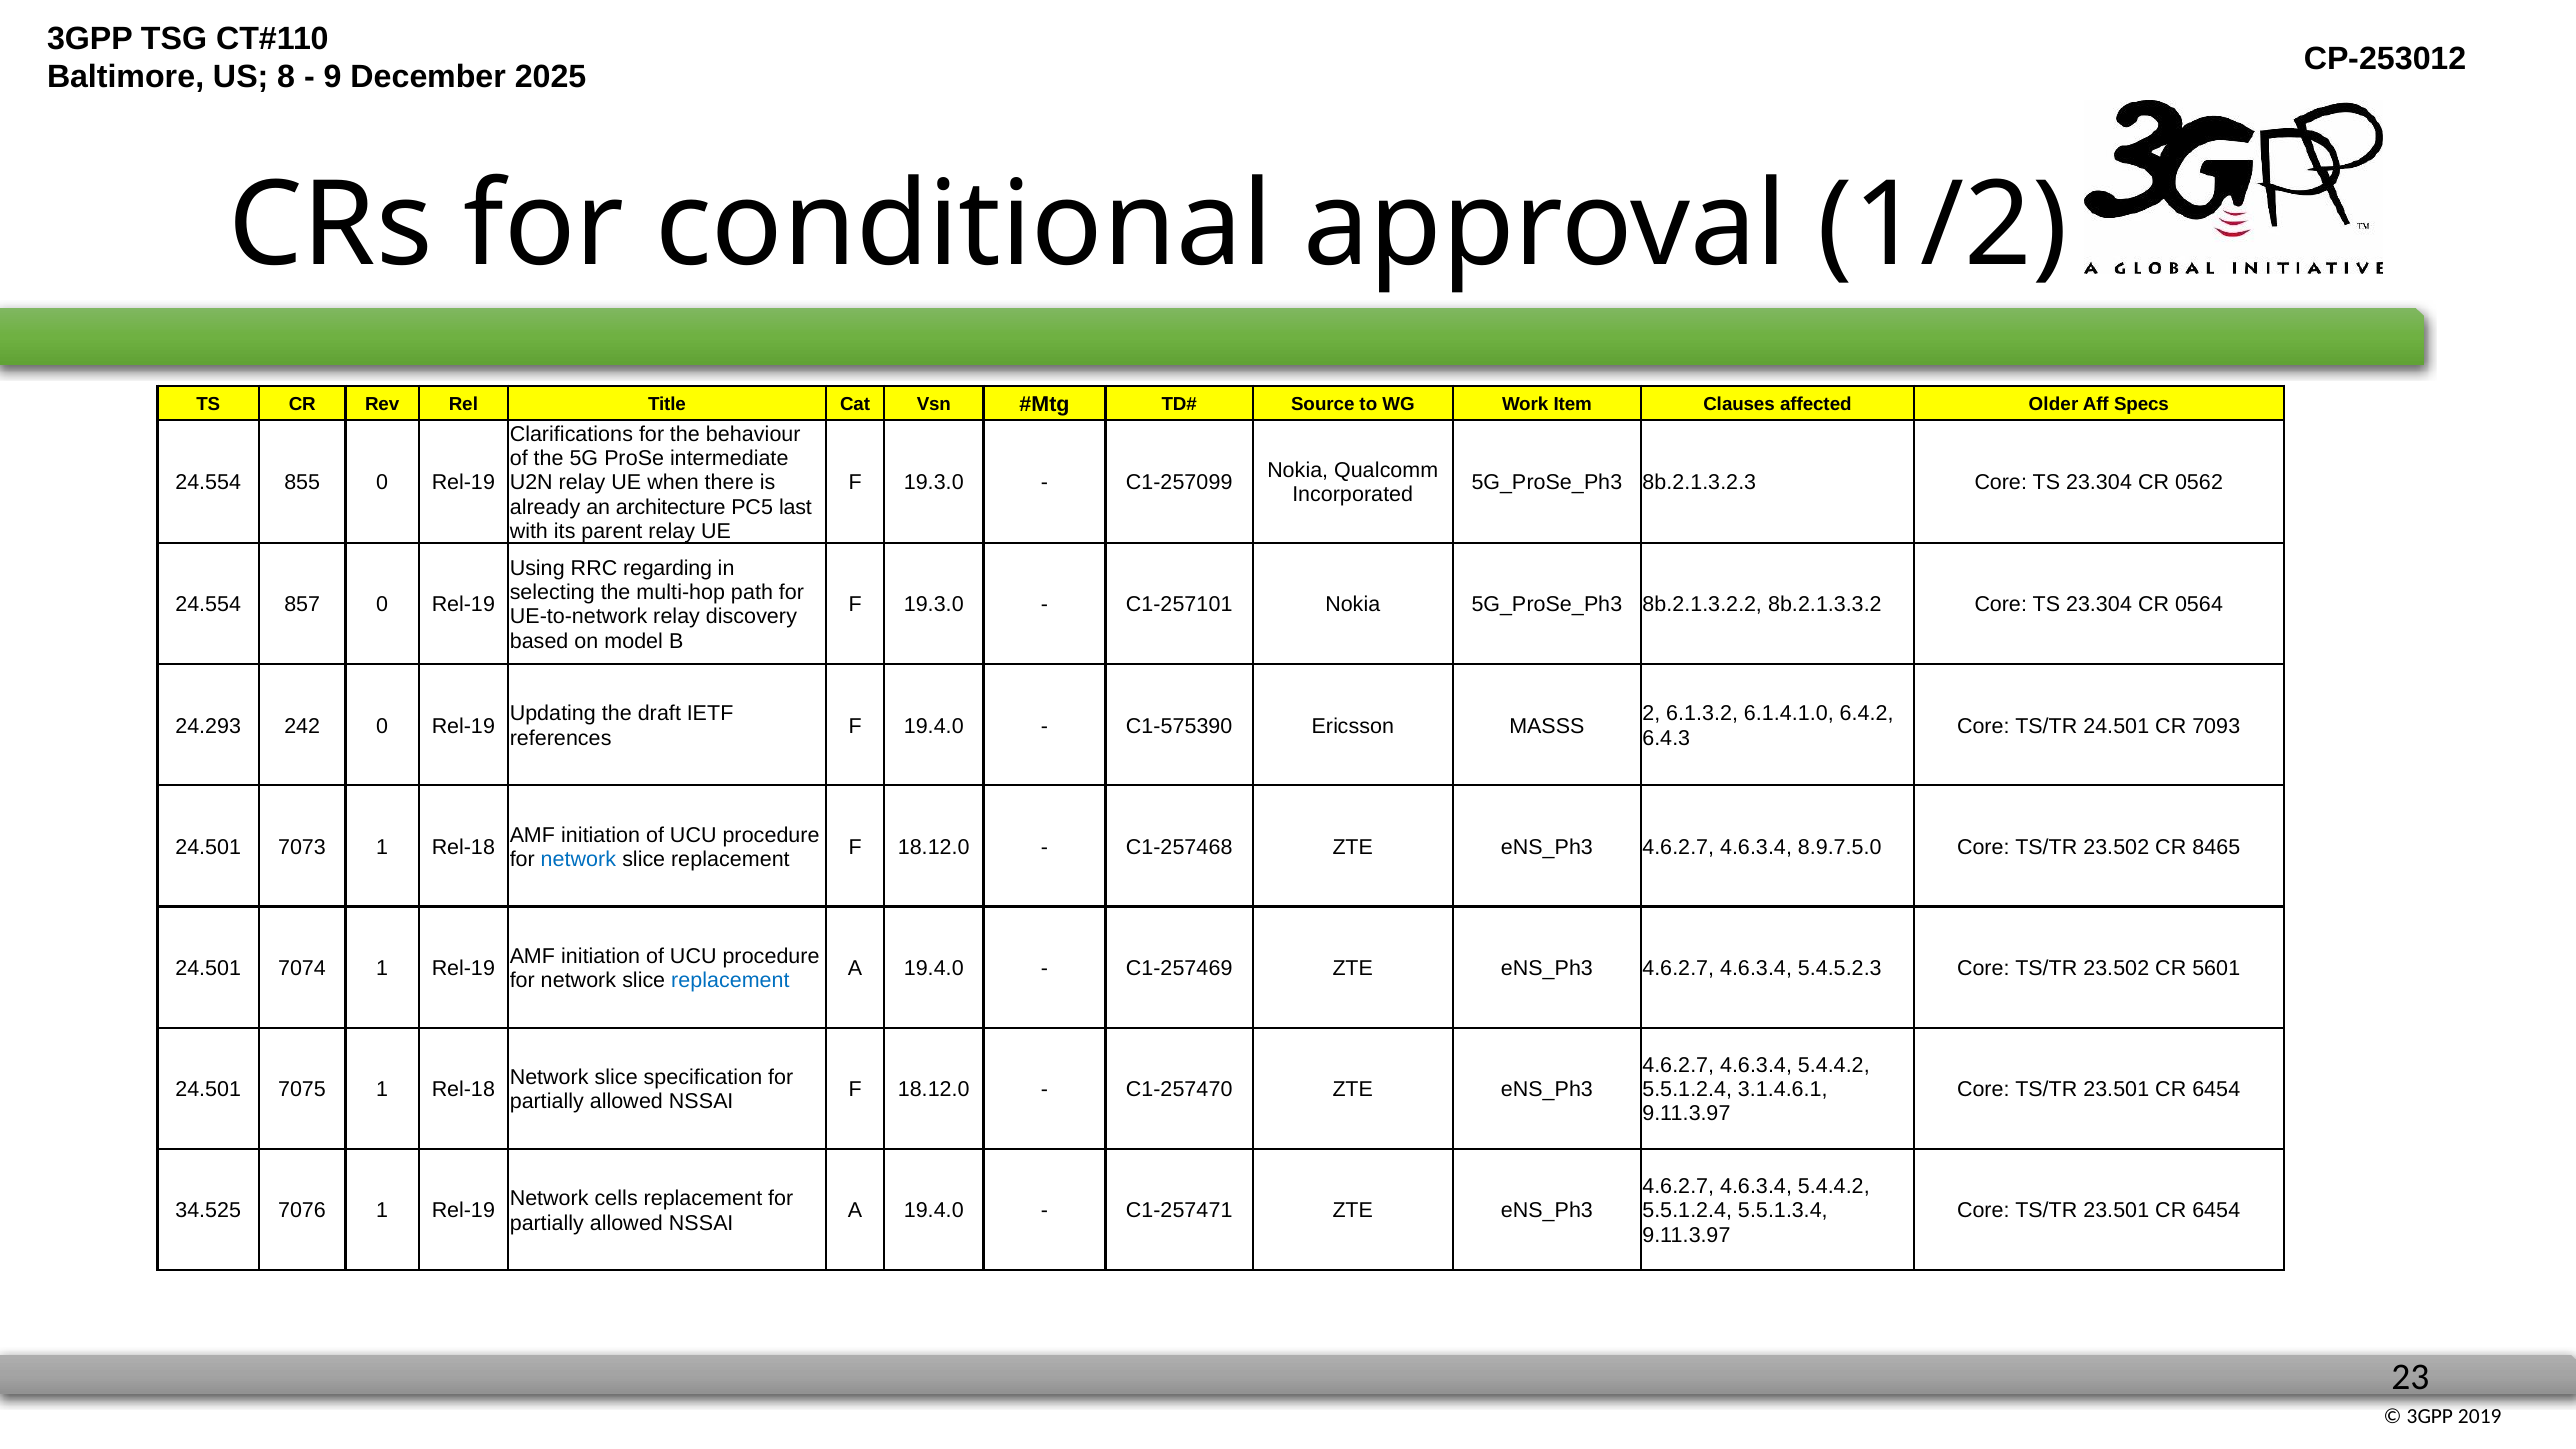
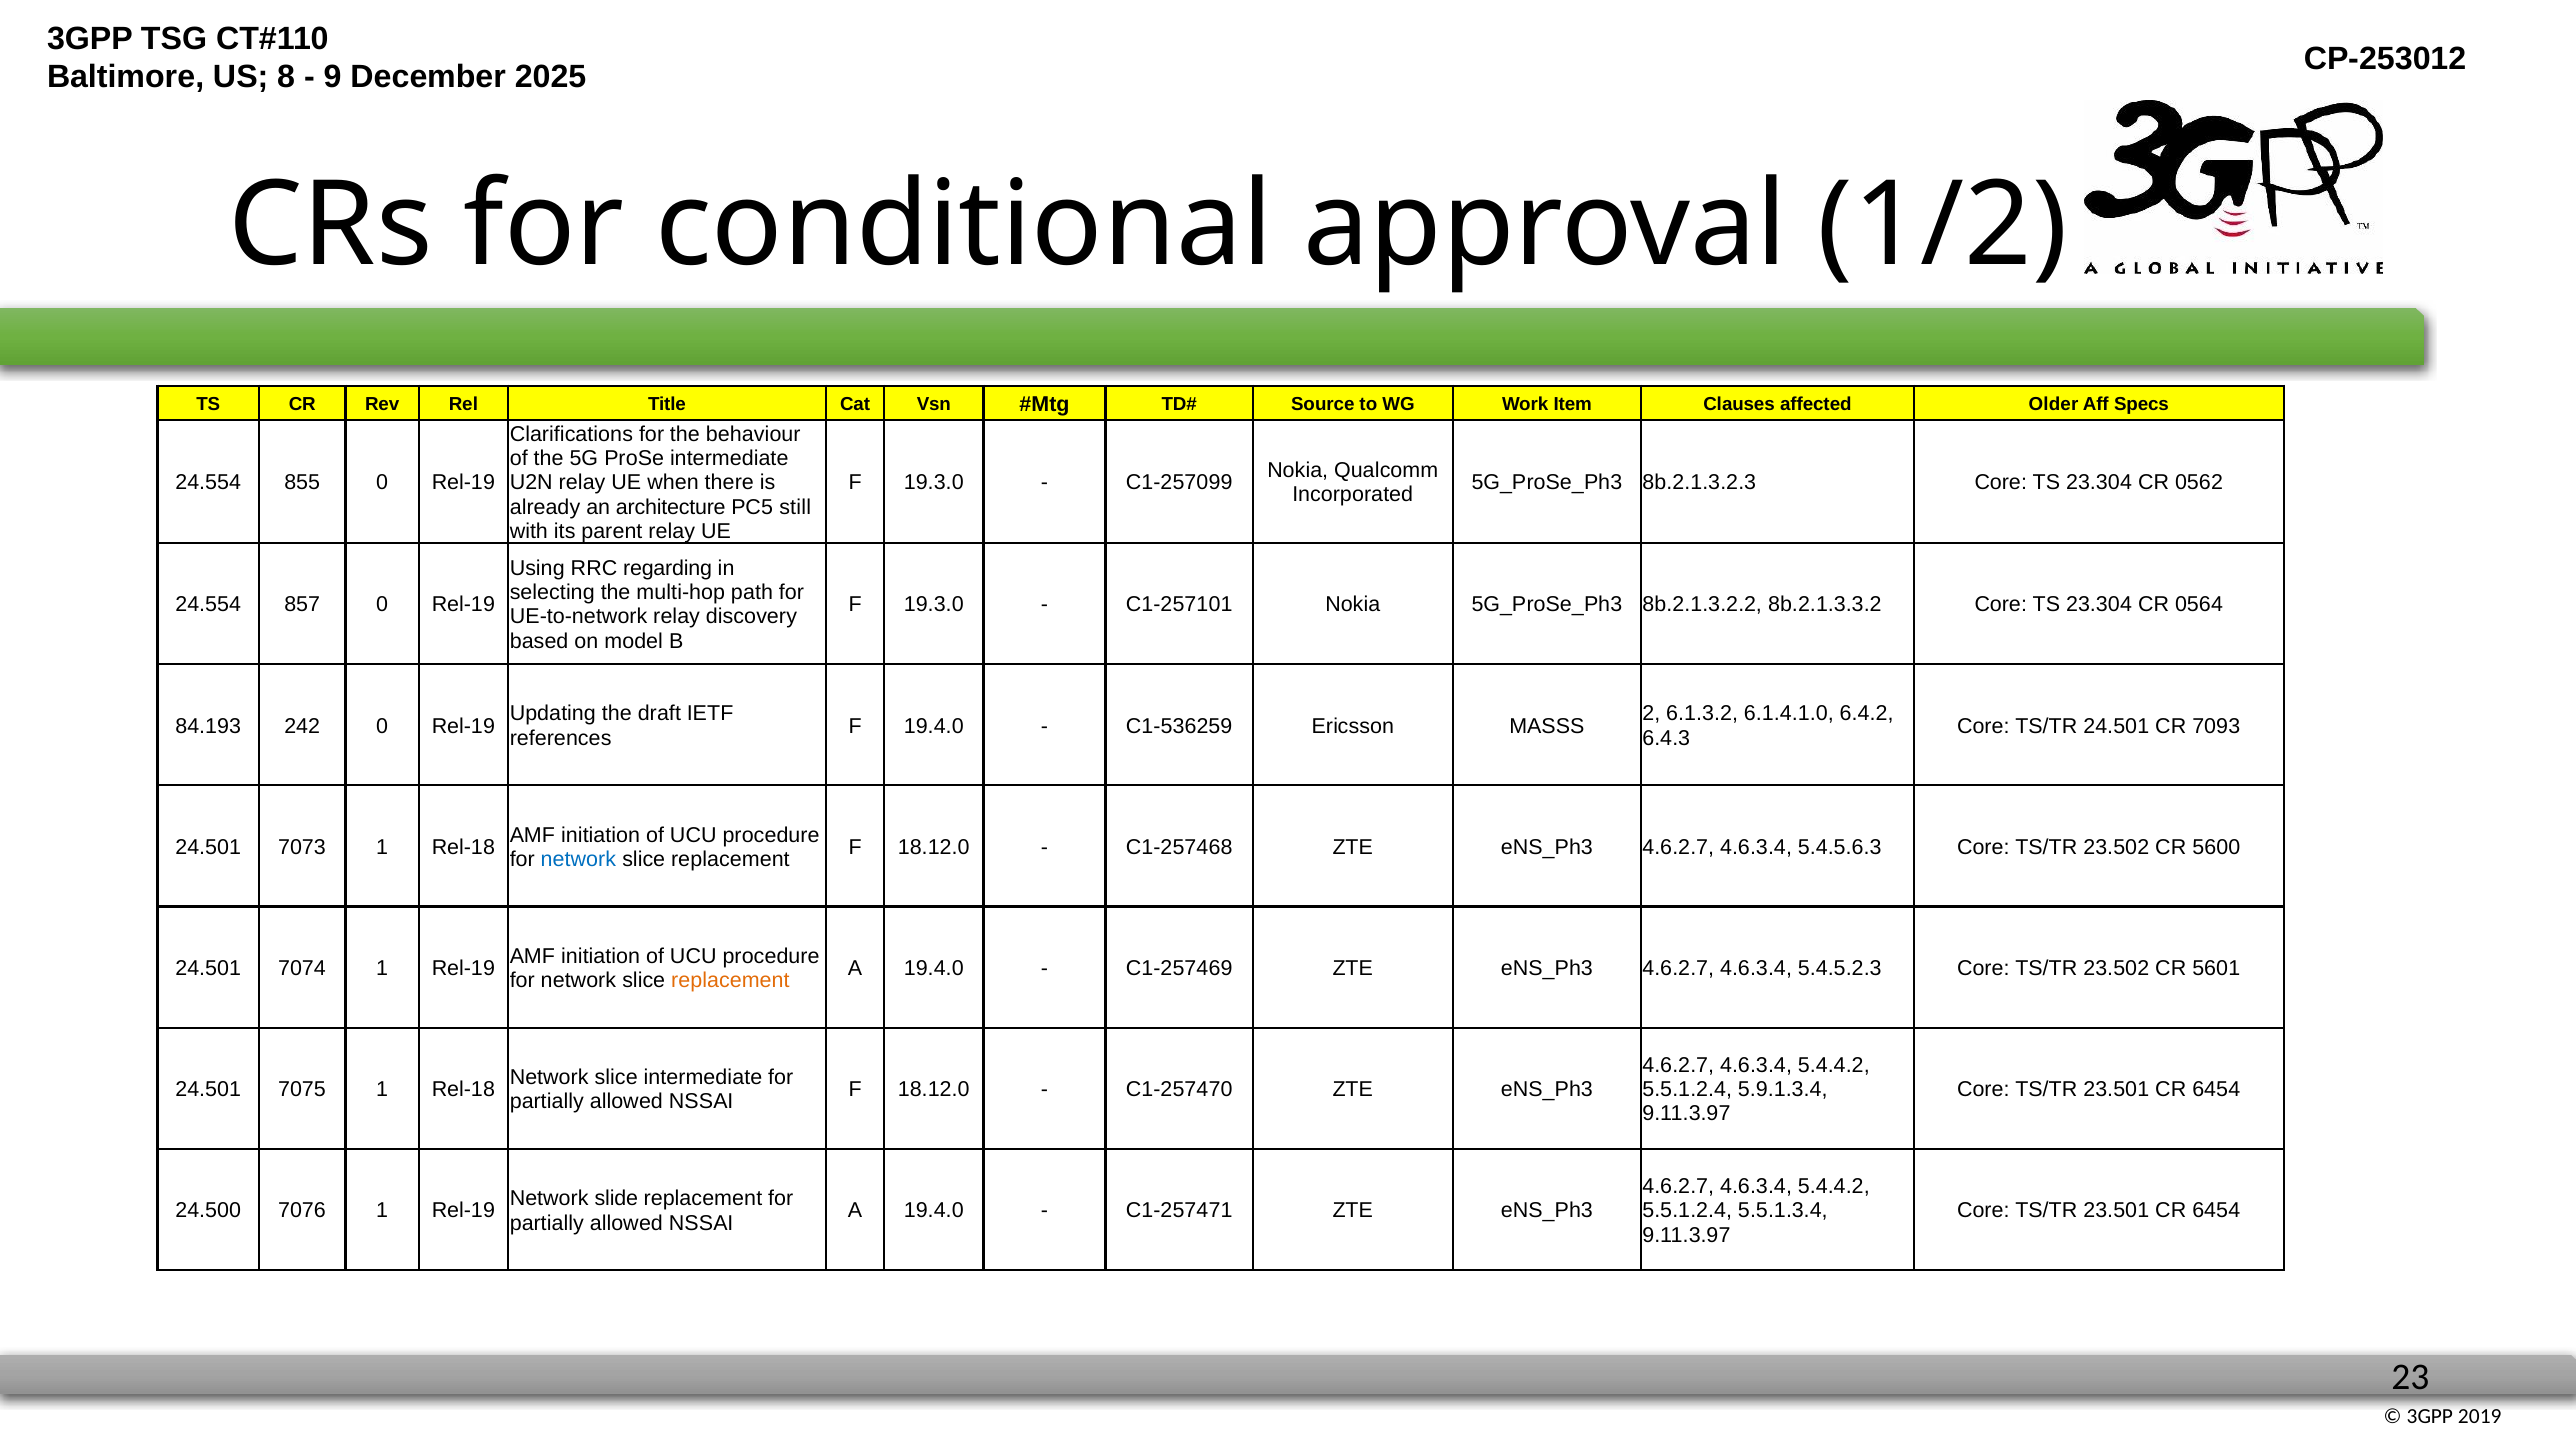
last: last -> still (795, 507)
24.293: 24.293 -> 84.193 (208, 726)
C1-575390: C1-575390 -> C1-536259 (1179, 726)
8.9.7.5.0: 8.9.7.5.0 -> 5.4.5.6.3 (1840, 847)
8465: 8465 -> 5600 (2216, 847)
replacement colour: blue -> orange (730, 981)
slice specification: specification -> intermediate (703, 1078)
3.1.4.6.1: 3.1.4.6.1 -> 5.9.1.3.4 (1783, 1090)
cells: cells -> slide (616, 1199)
34.525: 34.525 -> 24.500 (208, 1211)
